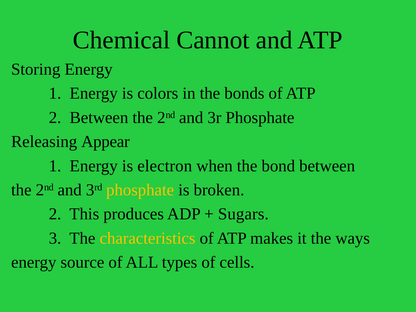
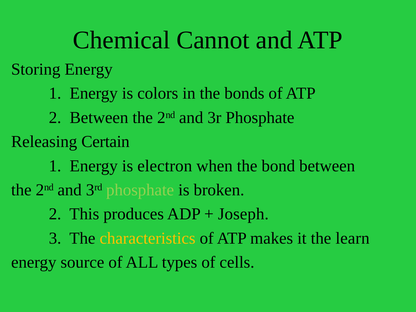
Appear: Appear -> Certain (105, 142)
phosphate colour: yellow -> light green (140, 190)
Sugars: Sugars -> Joseph (243, 214)
ways: ways -> learn (353, 238)
